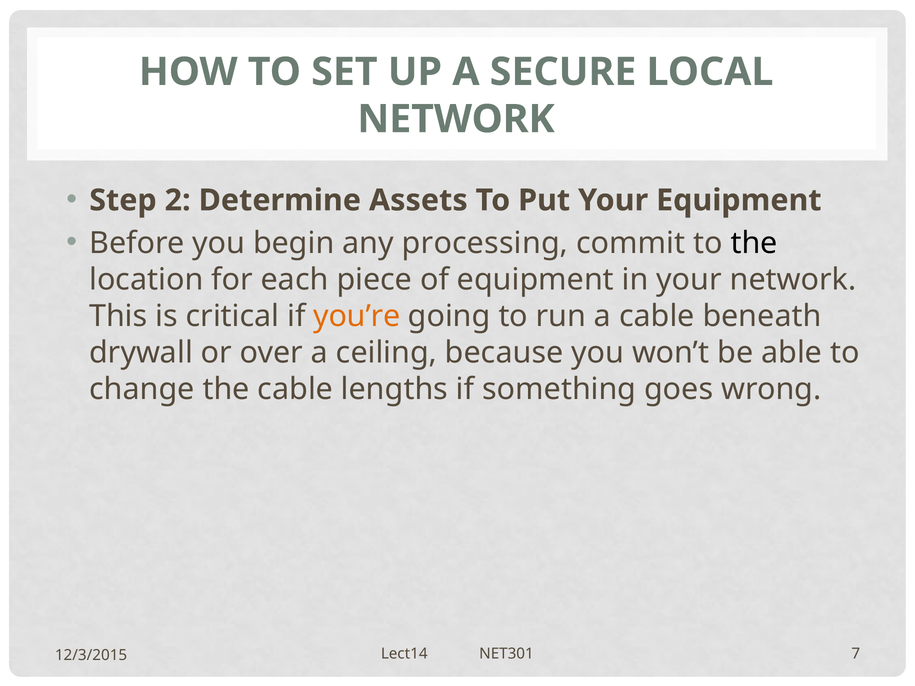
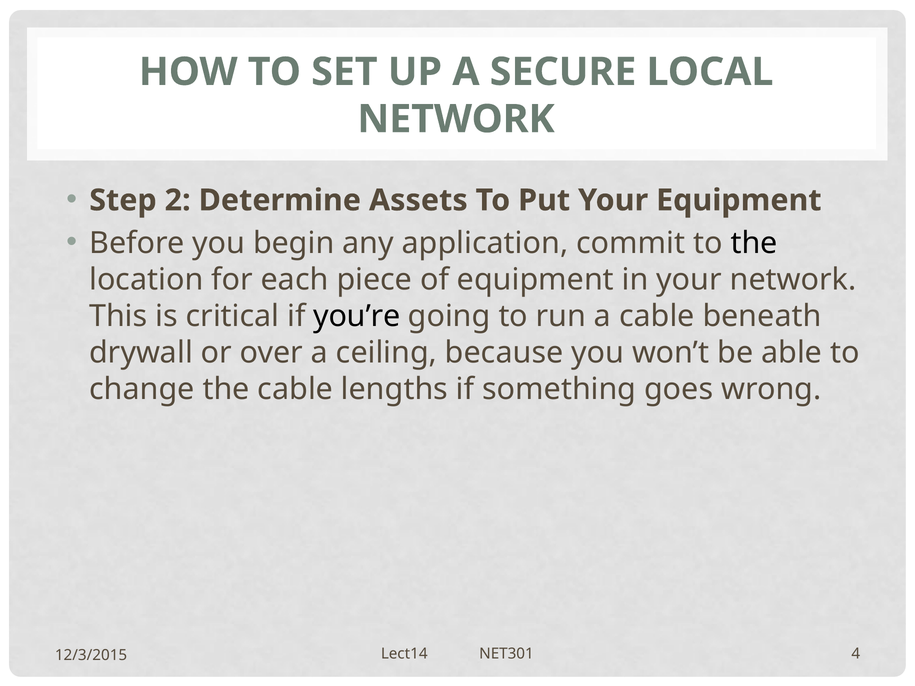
processing: processing -> application (485, 243)
you’re colour: orange -> black (357, 316)
7: 7 -> 4 (856, 654)
